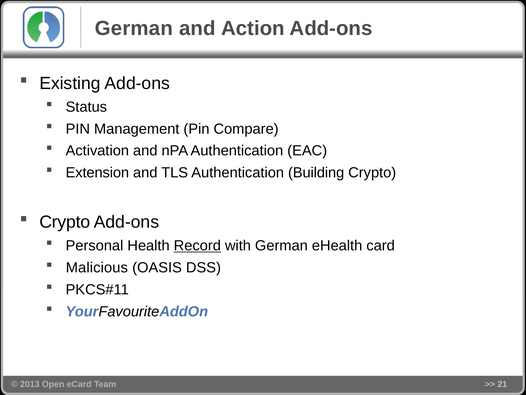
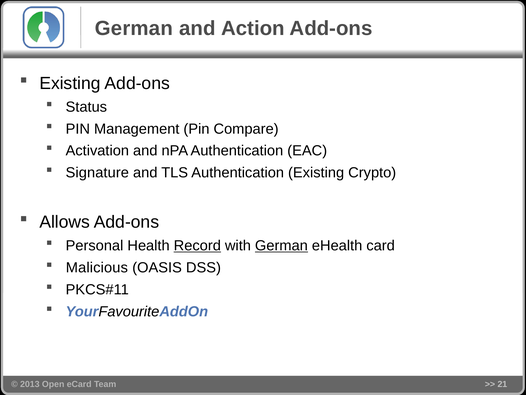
Extension: Extension -> Signature (97, 173)
Authentication Building: Building -> Existing (316, 173)
Crypto: Crypto -> Allows (65, 222)
German underline: none -> present (281, 245)
